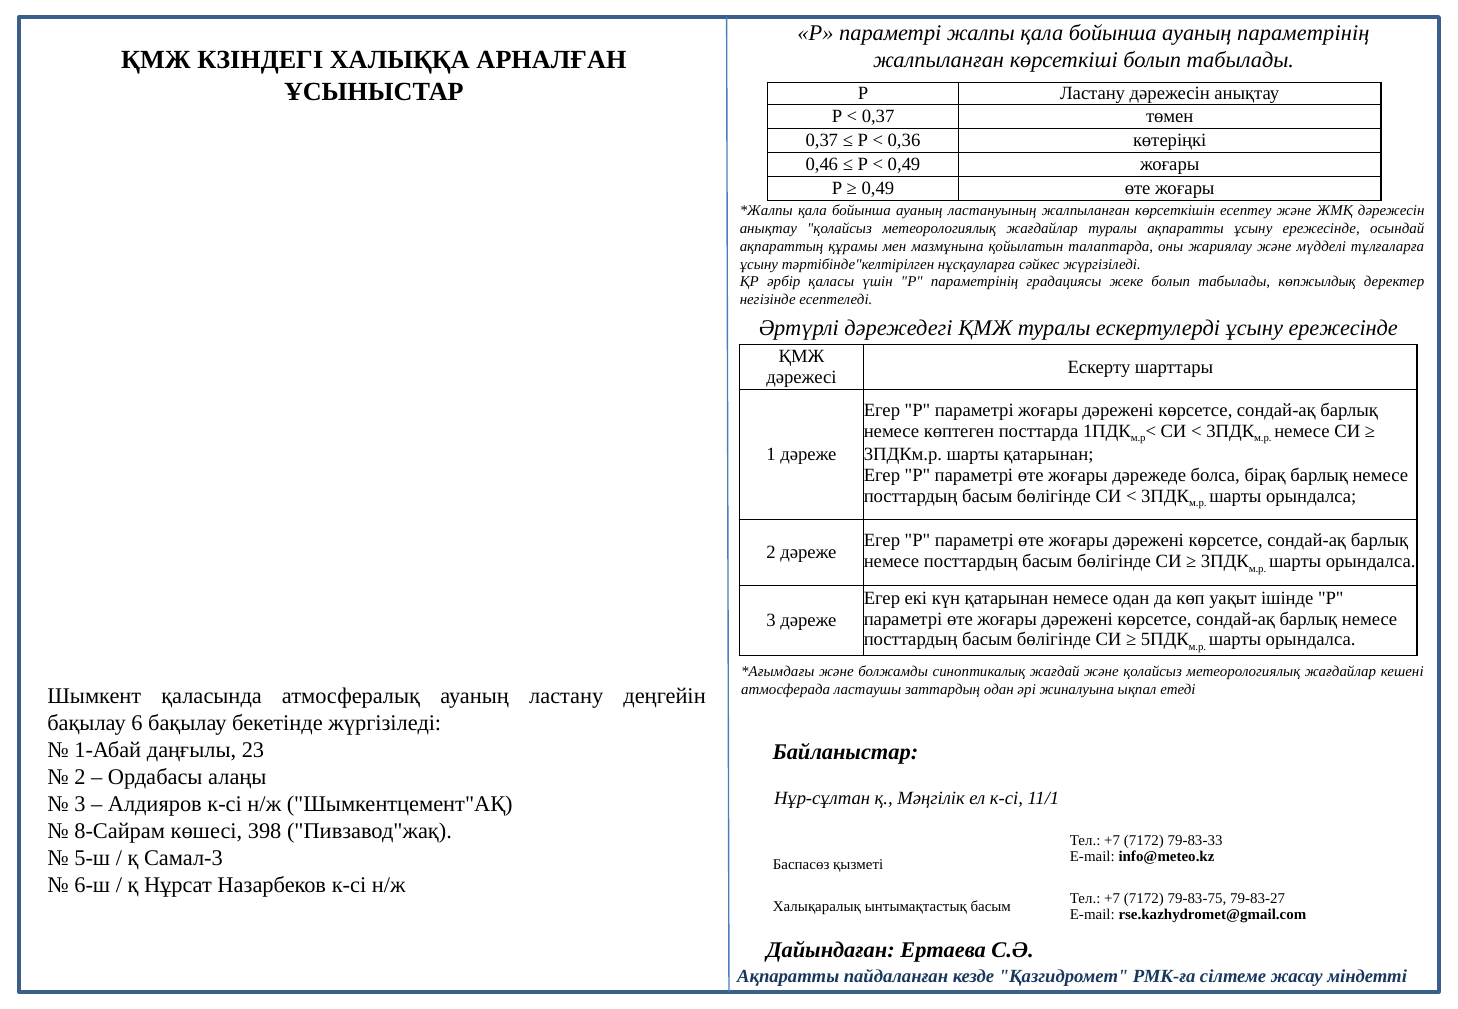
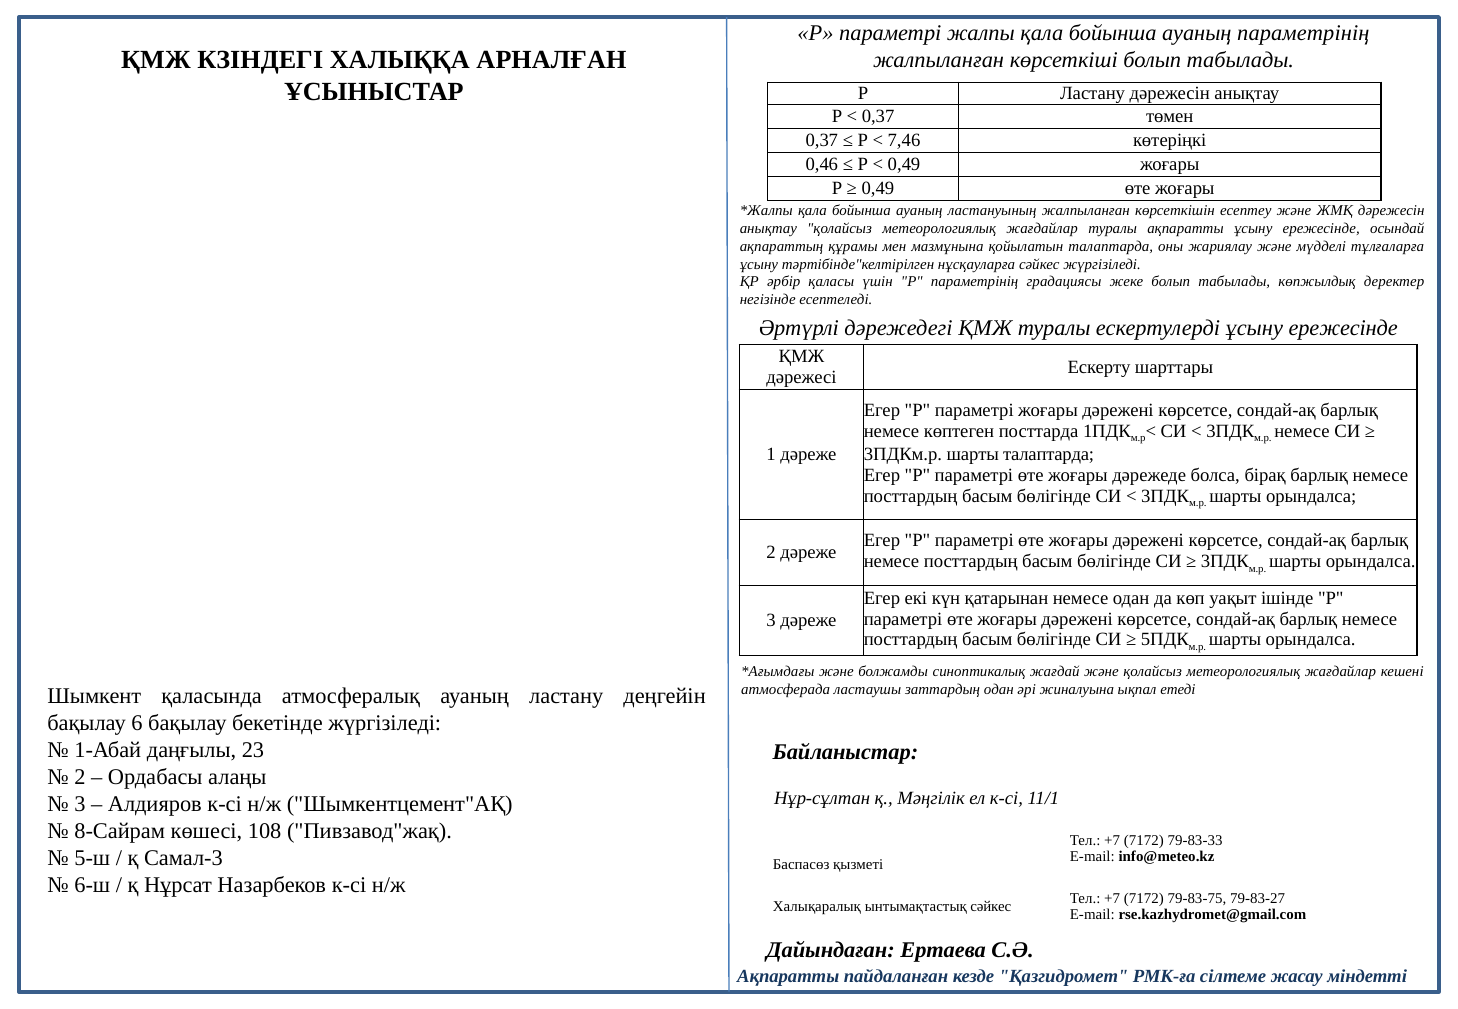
0,36: 0,36 -> 7,46 (904, 140)
шарты қатарынан: қатарынан -> талаптарда (1049, 455)
398: 398 -> 108 (265, 831)
ынтымақтастық басым: басым -> сәйкес (991, 907)
